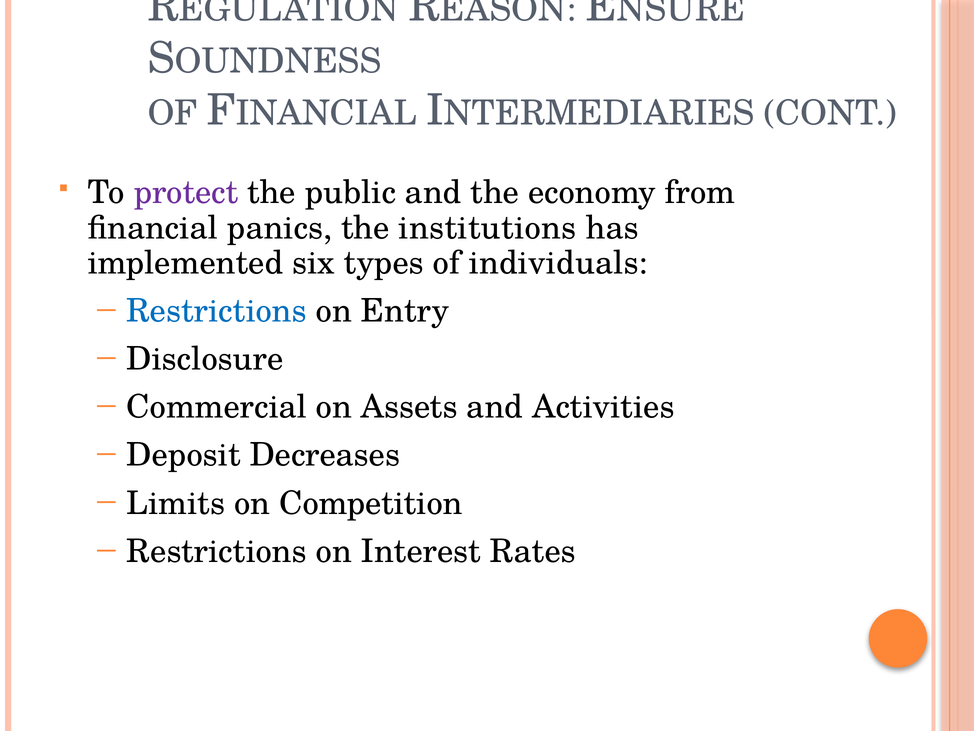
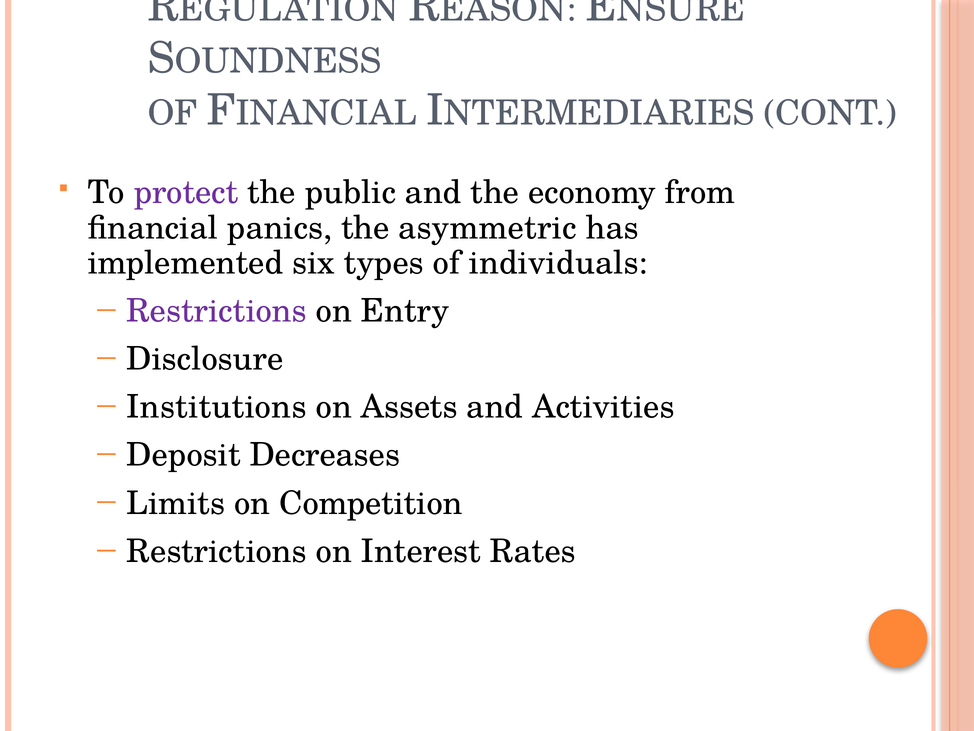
institutions: institutions -> asymmetric (487, 228)
Restrictions colour: blue -> purple (217, 311)
Commercial: Commercial -> Institutions (217, 407)
